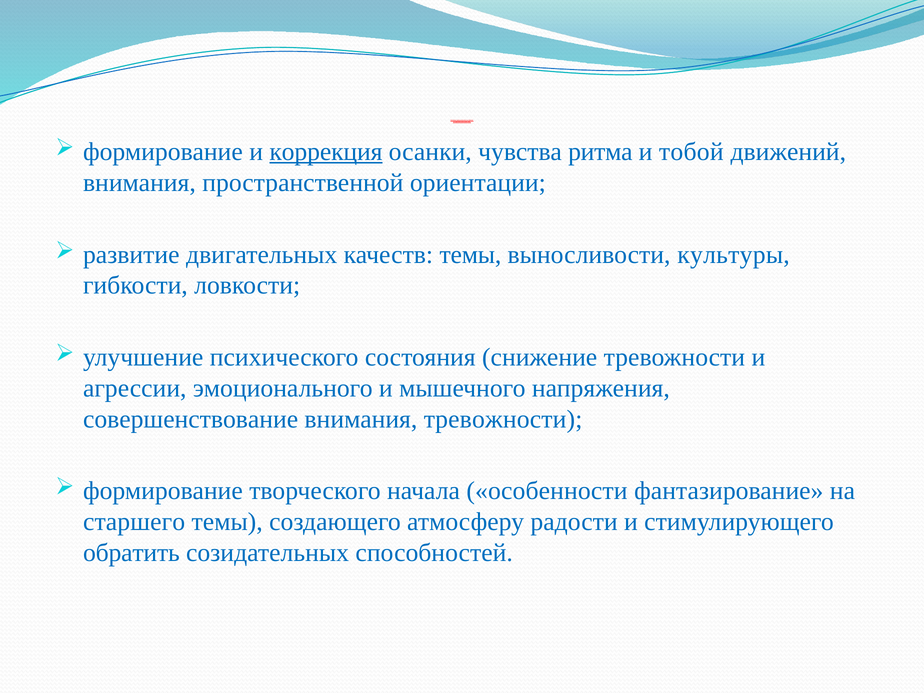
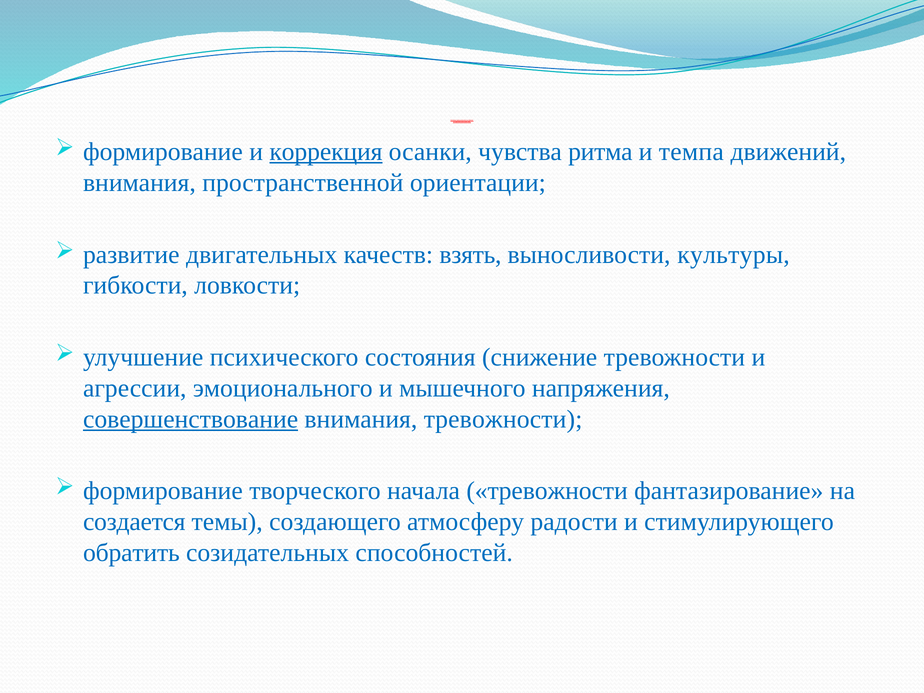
тобой: тобой -> темпа (691, 152)
качеств темы: темы -> взять (470, 255)
совершенствование underline: none -> present (191, 419)
начала особенности: особенности -> тревожности (547, 491)
старшего: старшего -> создается (134, 522)
